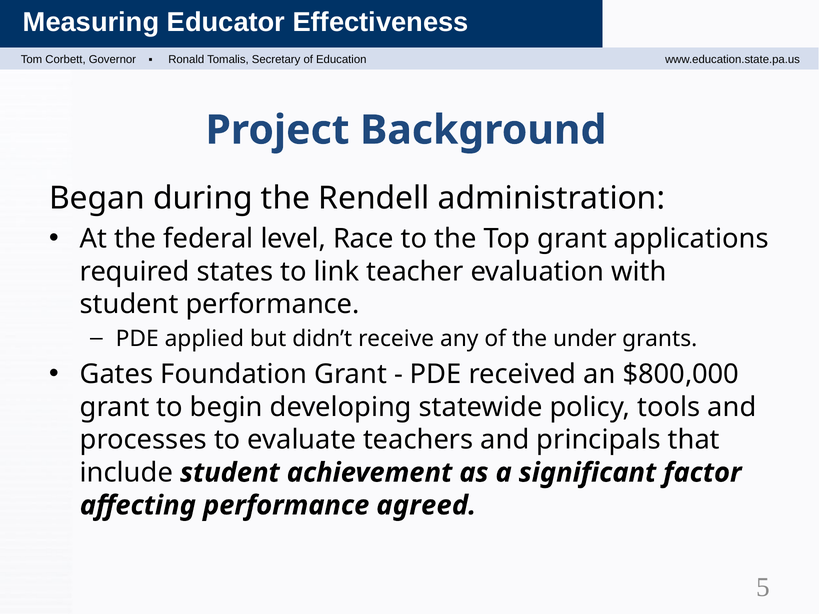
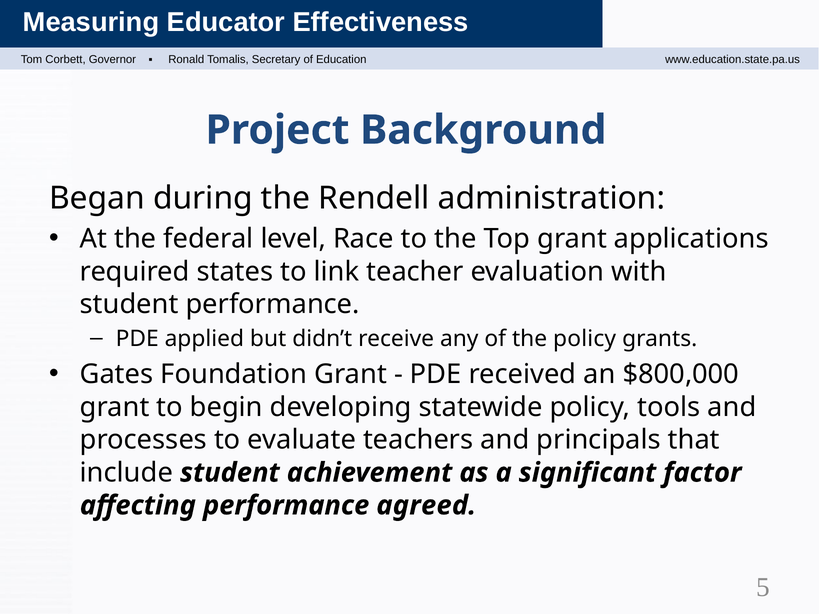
the under: under -> policy (585, 339)
